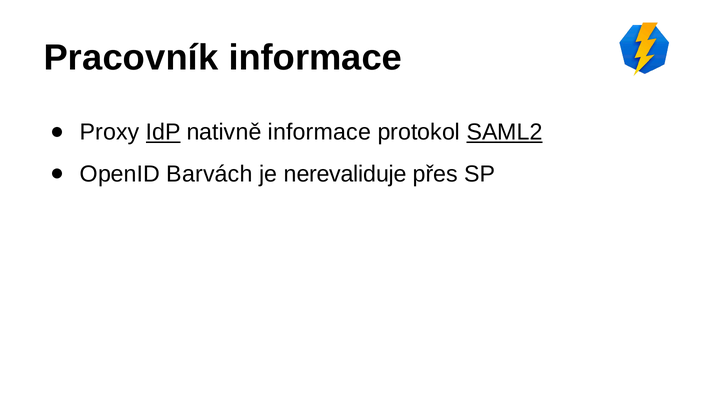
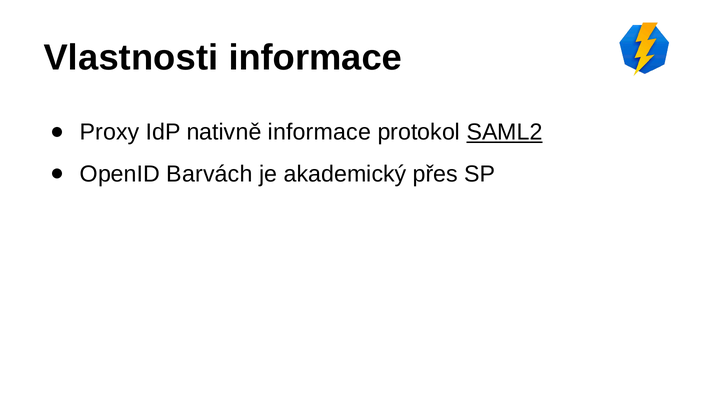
Pracovník: Pracovník -> Vlastnosti (131, 58)
IdP underline: present -> none (163, 132)
nerevaliduje: nerevaliduje -> akademický (345, 174)
